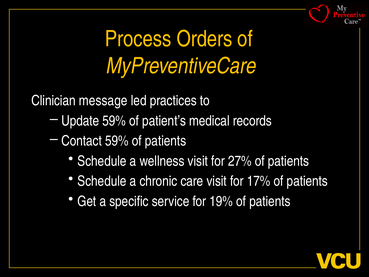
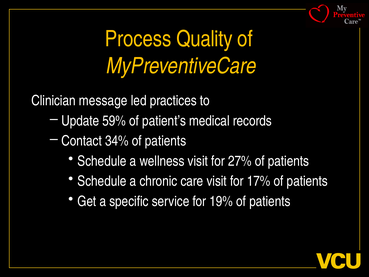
Orders: Orders -> Quality (204, 39)
Contact 59%: 59% -> 34% (117, 141)
